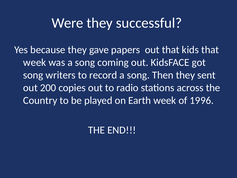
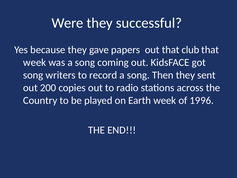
kids: kids -> club (190, 50)
